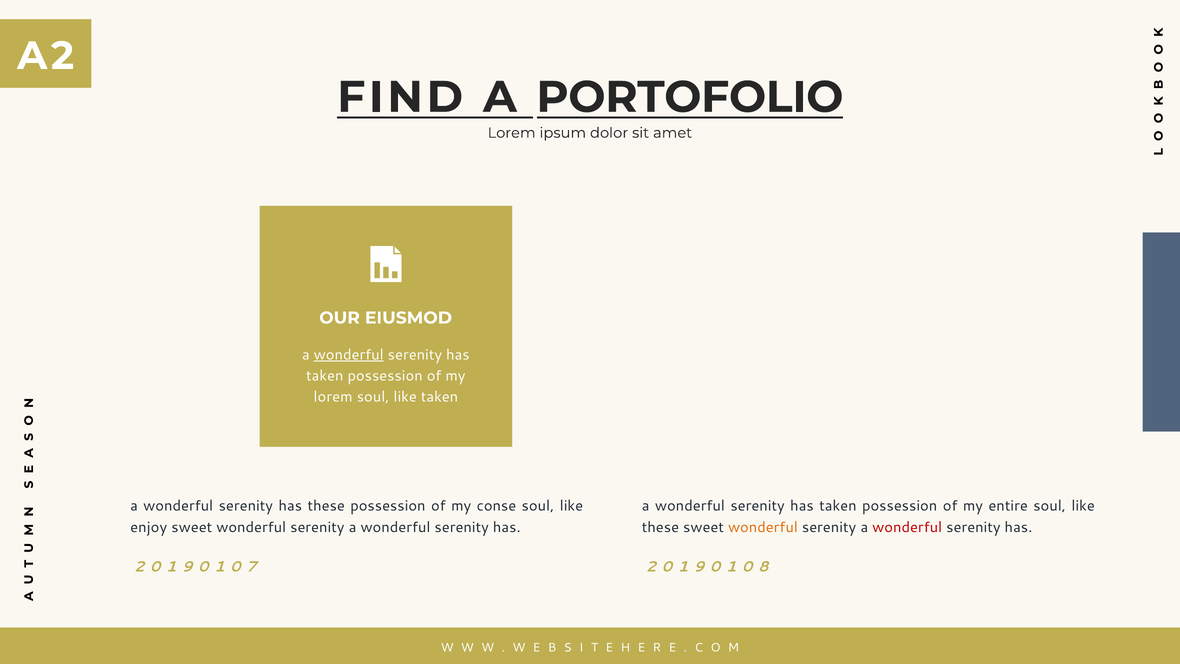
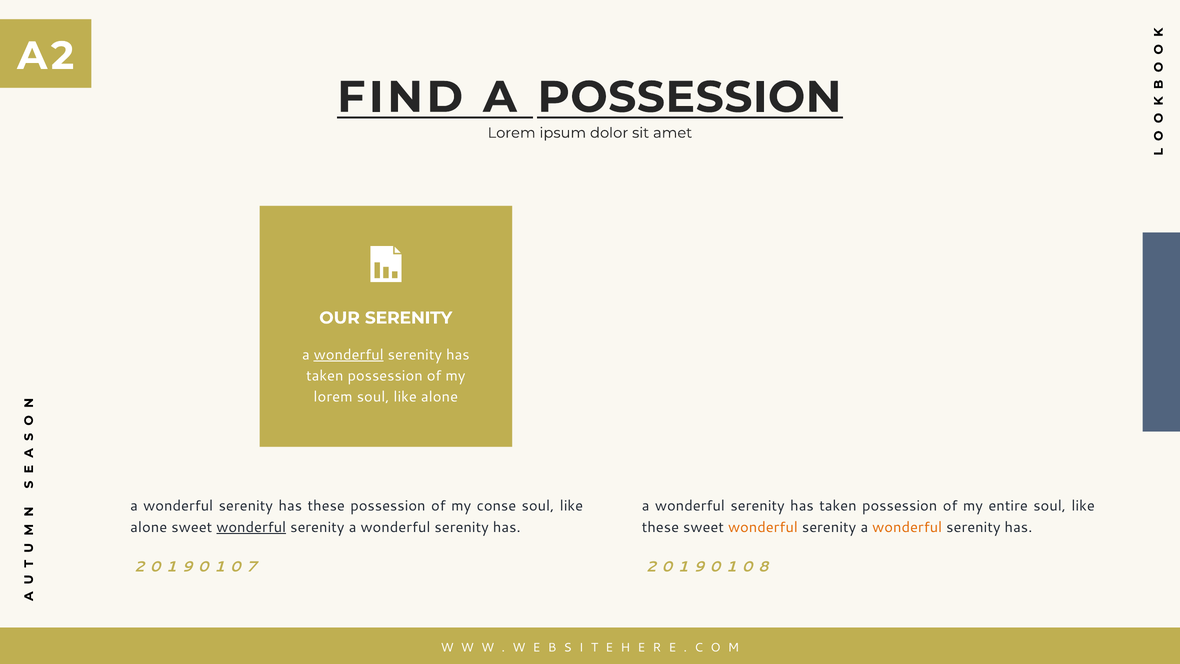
A PORTOFOLIO: PORTOFOLIO -> POSSESSION (689, 97)
OUR EIUSMOD: EIUSMOD -> SERENITY (409, 318)
taken: taken -> alone (440, 397)
enjoy: enjoy -> alone (149, 527)
wonderful underline: none -> present (251, 527)
wonderful colour: red -> orange (907, 527)
